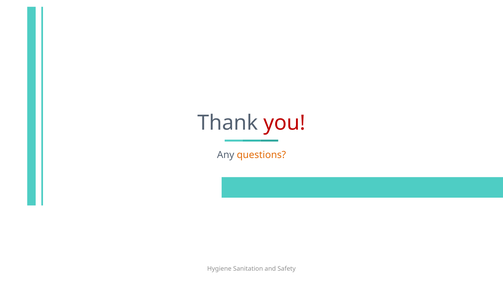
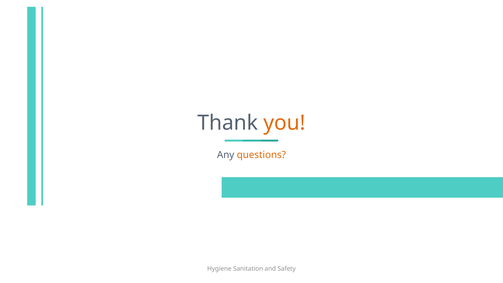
you colour: red -> orange (284, 123)
